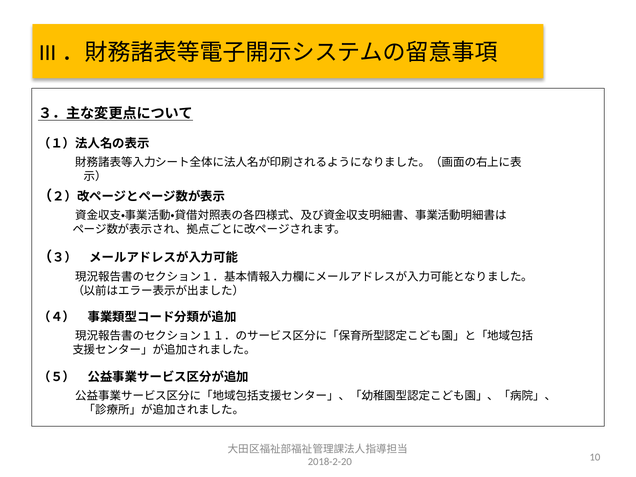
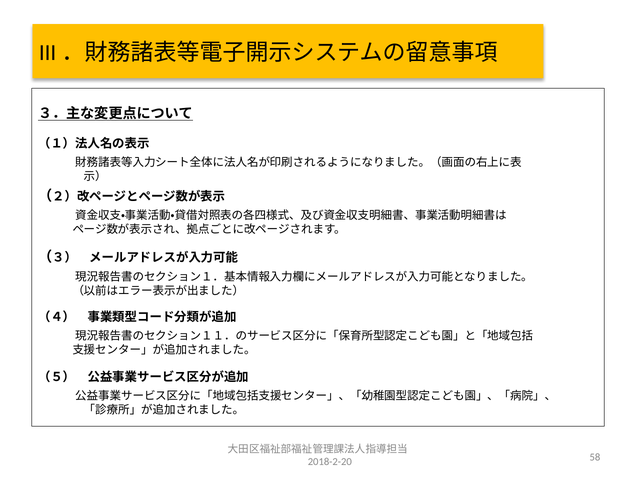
10: 10 -> 58 (595, 457)
